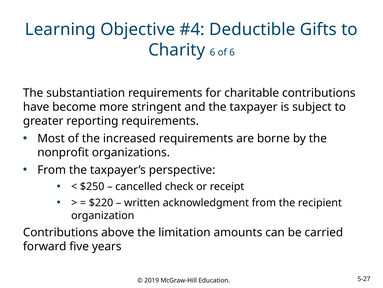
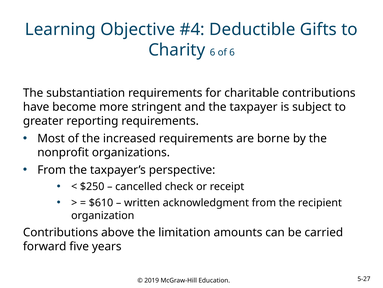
$220: $220 -> $610 (101, 202)
